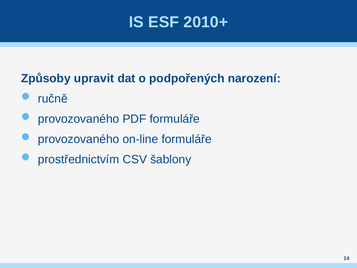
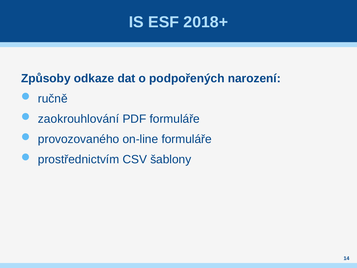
2010+: 2010+ -> 2018+ (206, 22)
upravit: upravit -> odkaze (94, 78)
provozovaného: provozovaného -> zaokrouhlování (79, 119)
